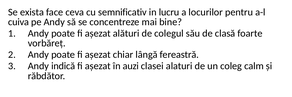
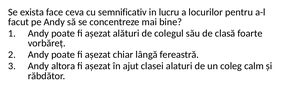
cuiva: cuiva -> facut (19, 22)
indică: indică -> altora (63, 66)
auzi: auzi -> ajut (131, 66)
